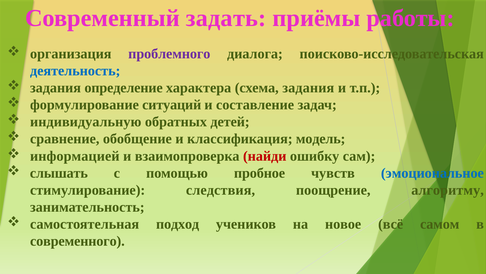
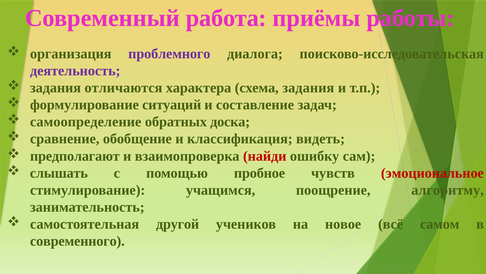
задать: задать -> работа (226, 18)
деятельность colour: blue -> purple (75, 71)
определение: определение -> отличаются (123, 88)
индивидуальную: индивидуальную -> самоопределение (86, 122)
детей: детей -> доска (230, 122)
модель: модель -> видеть (321, 139)
информацией: информацией -> предполагают (75, 156)
эмоциональное colour: blue -> red (432, 173)
следствия: следствия -> учащимся (221, 190)
подход: подход -> другой (178, 224)
